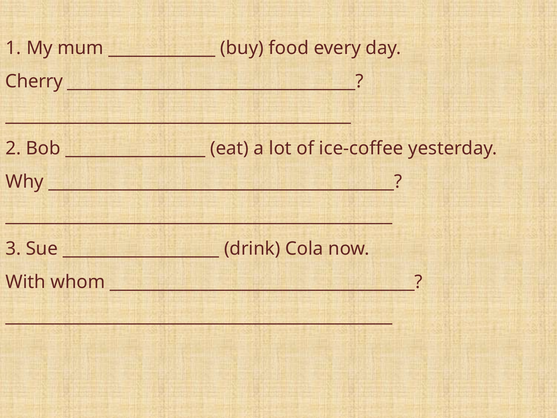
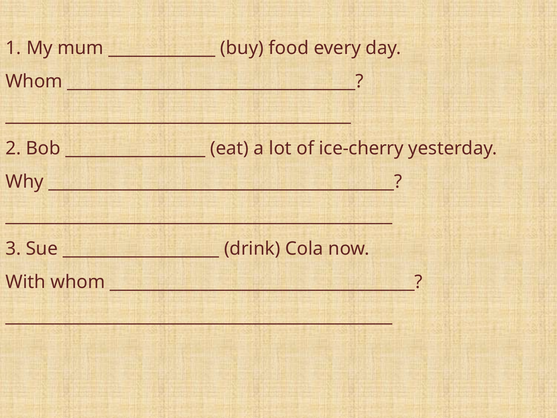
Cherry: Cherry -> Whom (34, 81)
ice-coffee: ice-coffee -> ice-cherry (361, 148)
